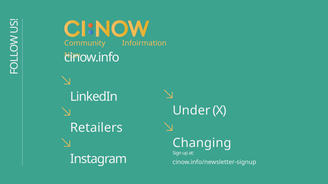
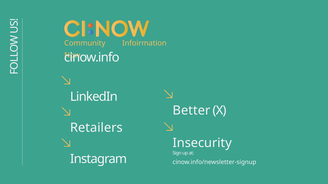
Under: Under -> Better (191, 111)
Changing: Changing -> Insecurity (202, 143)
